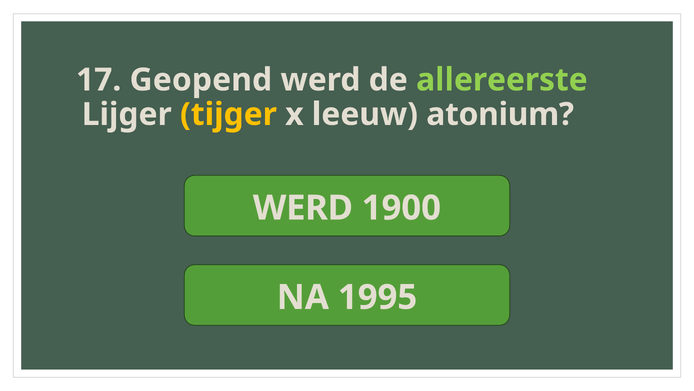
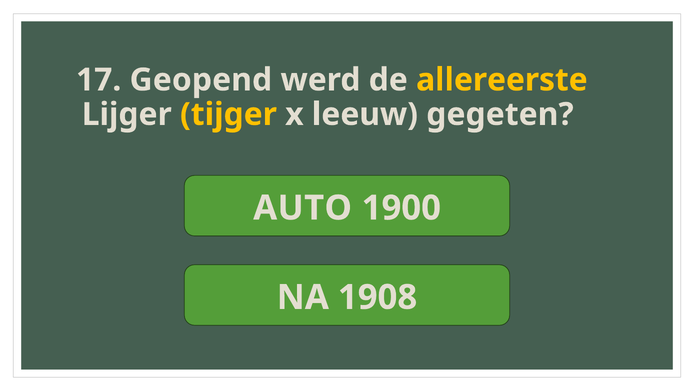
allereerste colour: light green -> yellow (502, 80)
atonium: atonium -> gegeten (500, 114)
WERD: WERD -> AUTO (303, 208)
1995: 1995 -> 1908 (378, 297)
